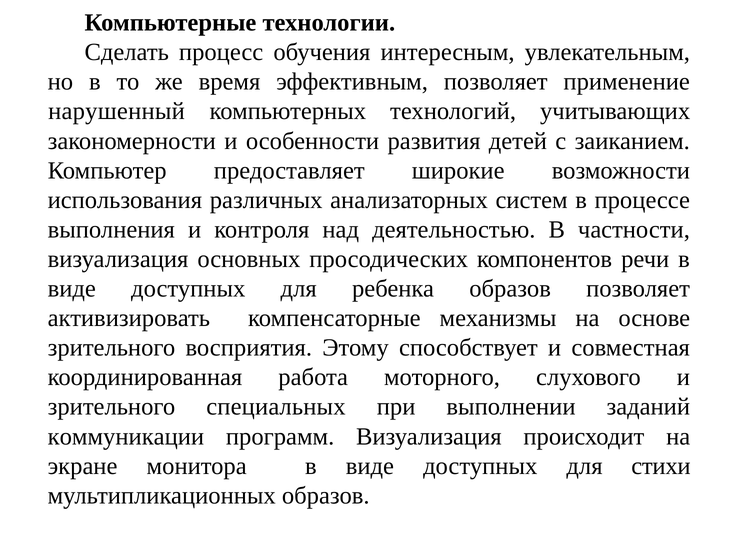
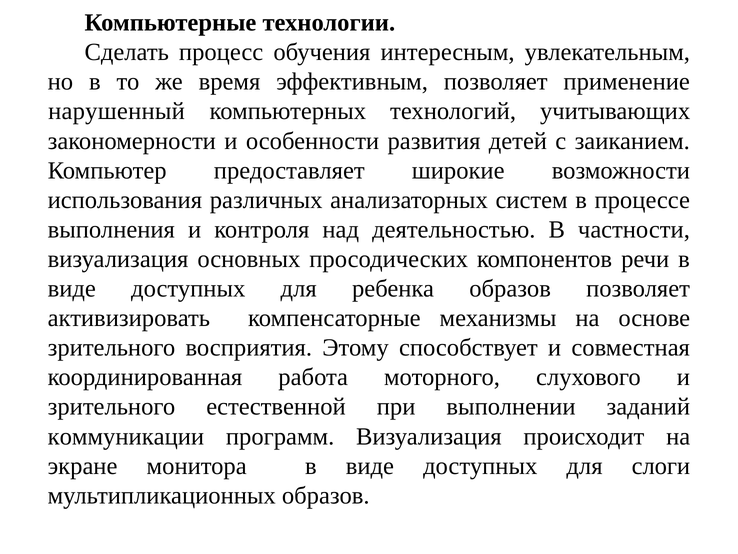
специальных: специальных -> естественной (276, 406)
стихи: стихи -> слоги (661, 466)
